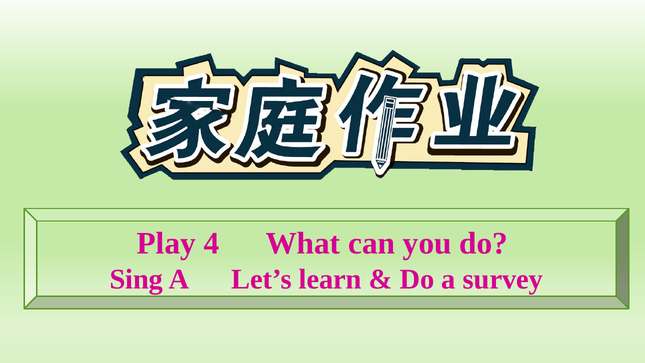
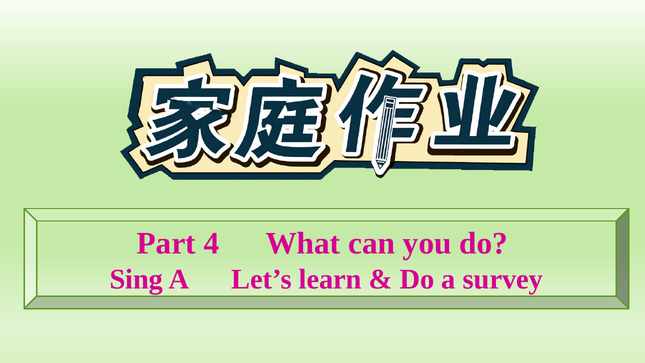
Play: Play -> Part (166, 243)
